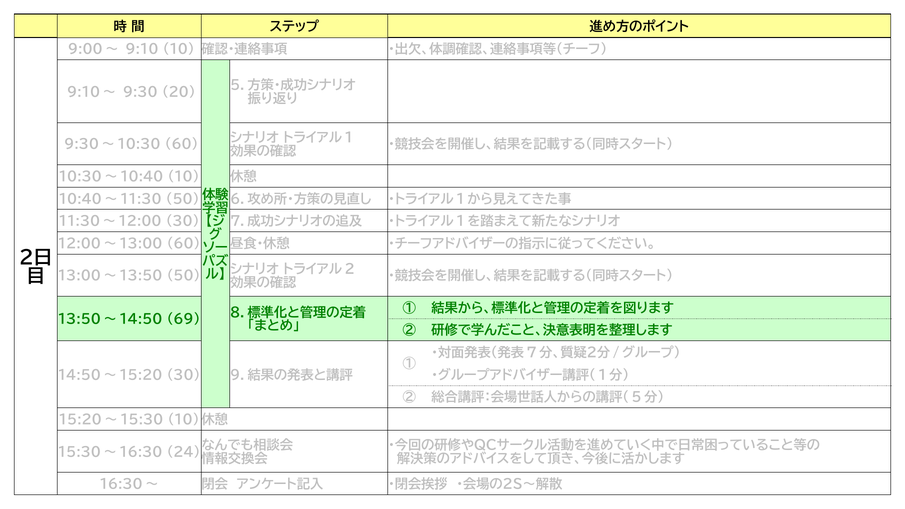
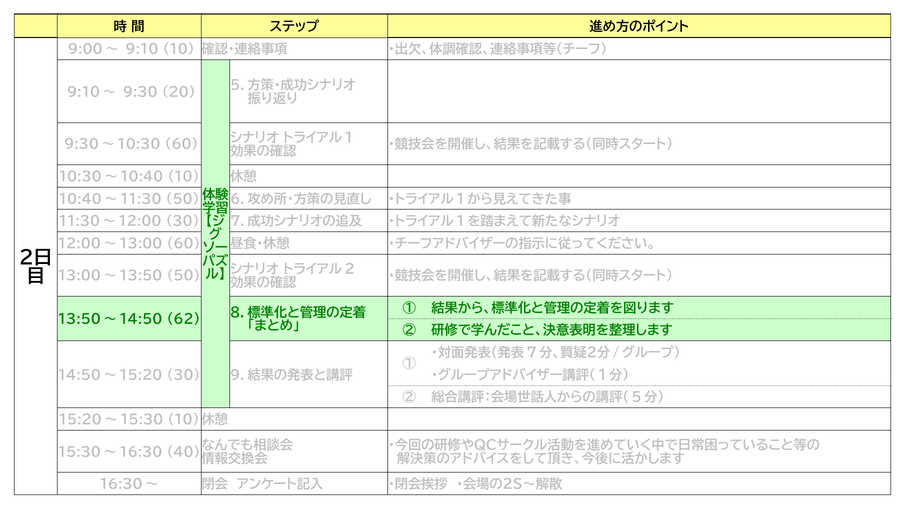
69: 69 -> 62 (184, 319)
24: 24 -> 40 (184, 452)
